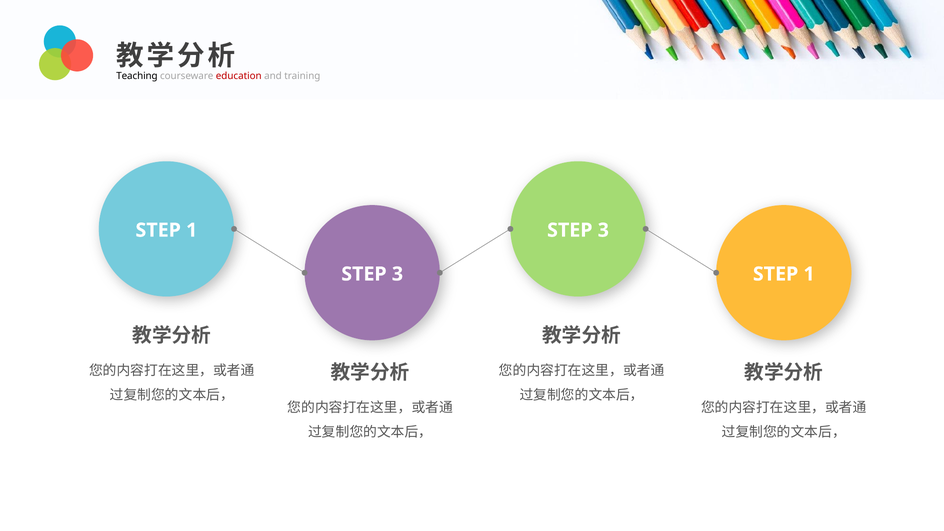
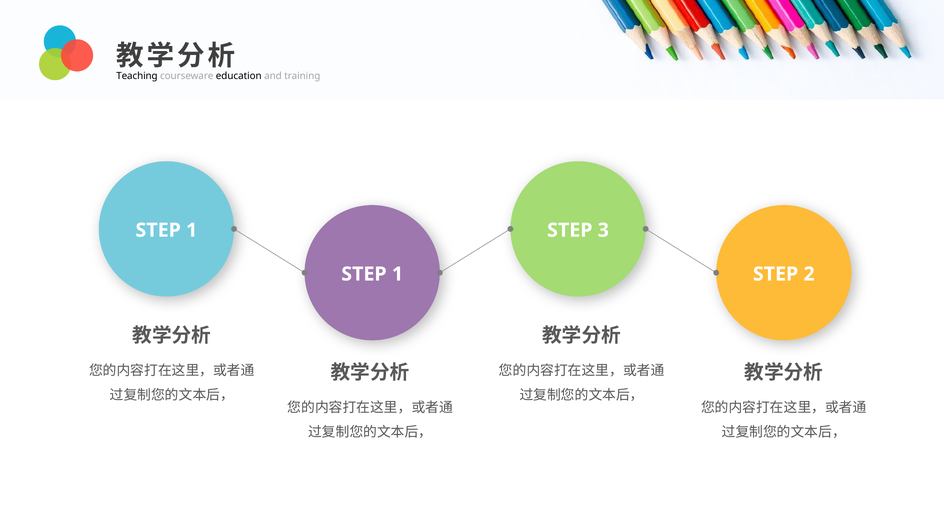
education colour: red -> black (239, 76)
3: 3 -> 1 (398, 274)
1: 1 -> 2 (809, 274)
